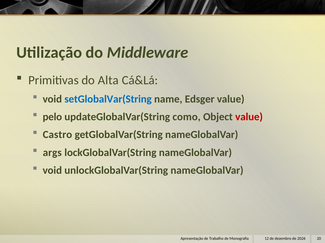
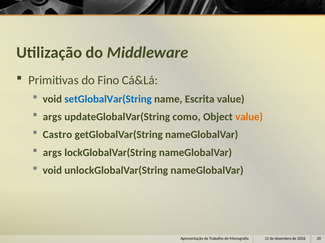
Alta: Alta -> Fino (108, 80)
Edsger: Edsger -> Escrita (200, 99)
pelo: pelo -> args (52, 117)
value colour: red -> orange (249, 117)
